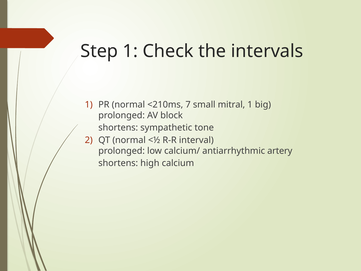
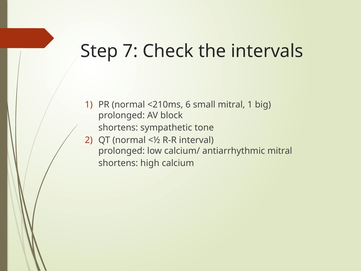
Step 1: 1 -> 7 (130, 51)
7: 7 -> 6 (188, 104)
antiarrhythmic artery: artery -> mitral (280, 151)
